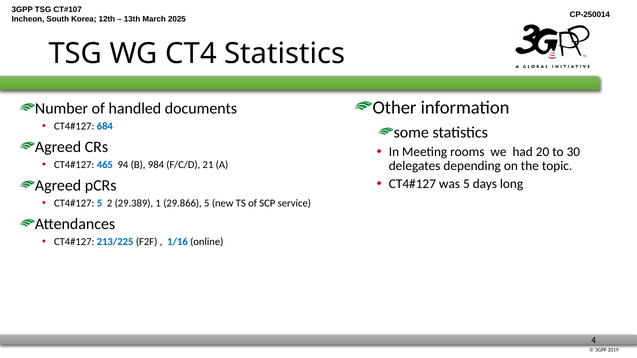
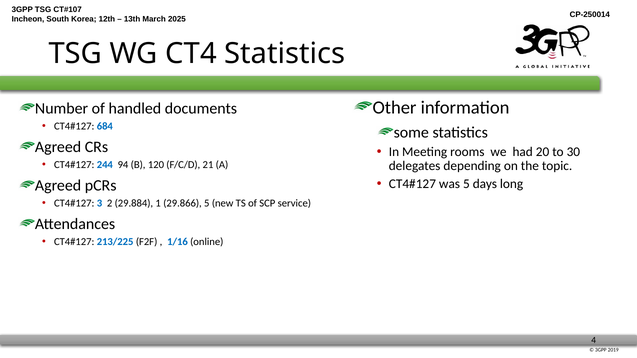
465: 465 -> 244 (105, 165)
984: 984 -> 120 (156, 165)
5: 5 -> 3 (99, 203)
29.389: 29.389 -> 29.884 (134, 203)
